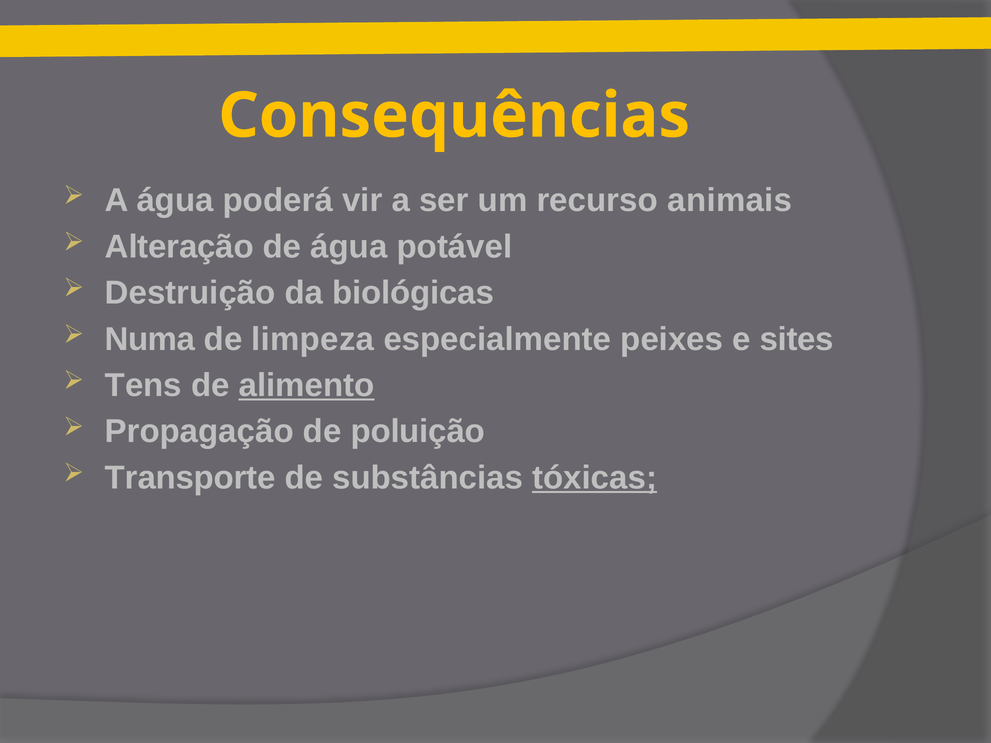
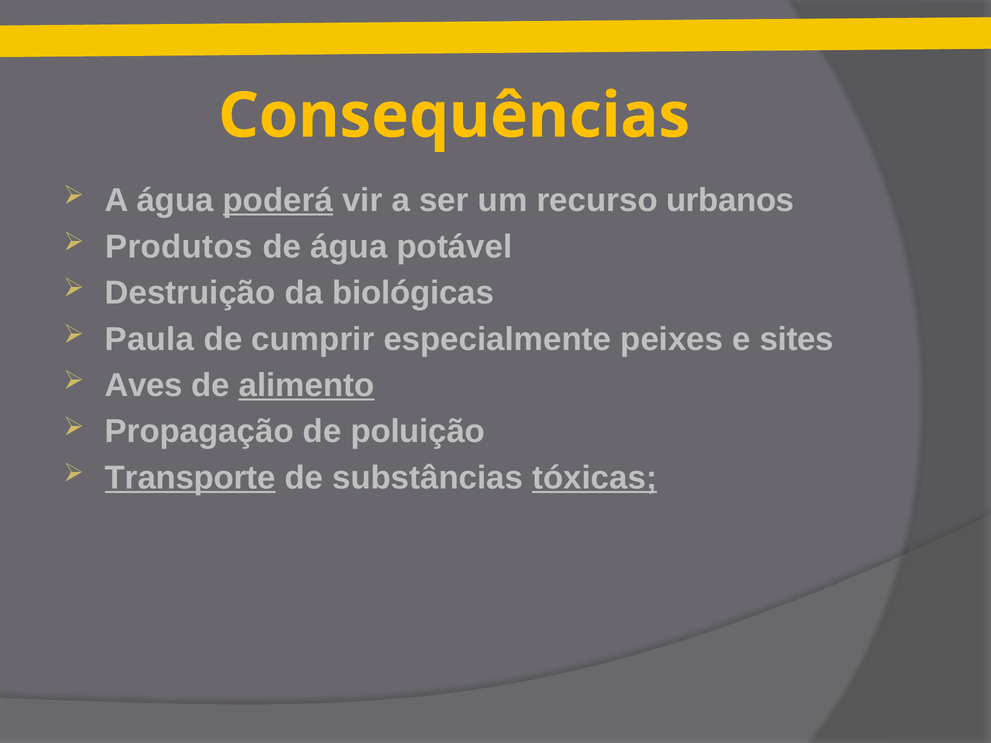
poderá underline: none -> present (278, 201)
animais: animais -> urbanos (730, 201)
Alteração: Alteração -> Produtos (179, 247)
Numa: Numa -> Paula (150, 339)
limpeza: limpeza -> cumprir (313, 339)
Tens: Tens -> Aves (144, 385)
Transporte underline: none -> present (190, 478)
